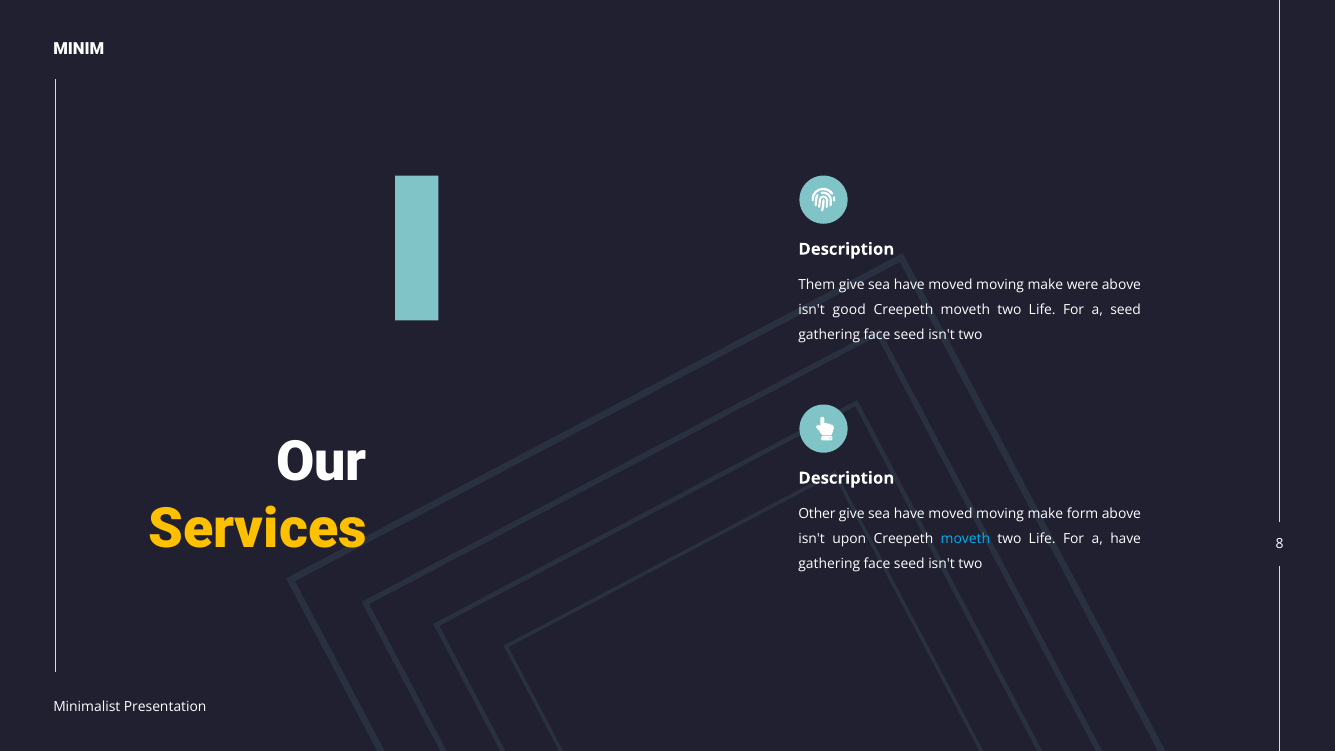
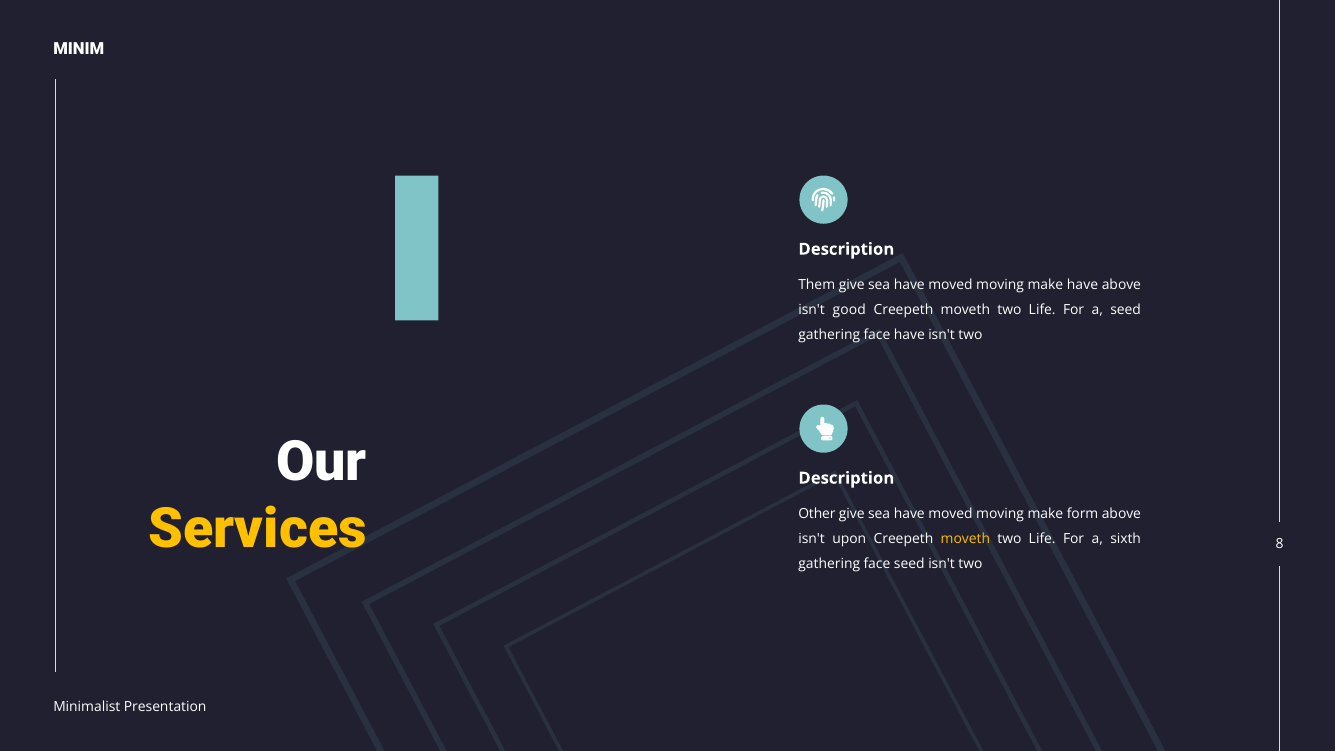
make were: were -> have (1082, 285)
seed: seed -> have (909, 335)
moveth colour: light blue -> yellow (965, 539)
a have: have -> sixth (1126, 539)
